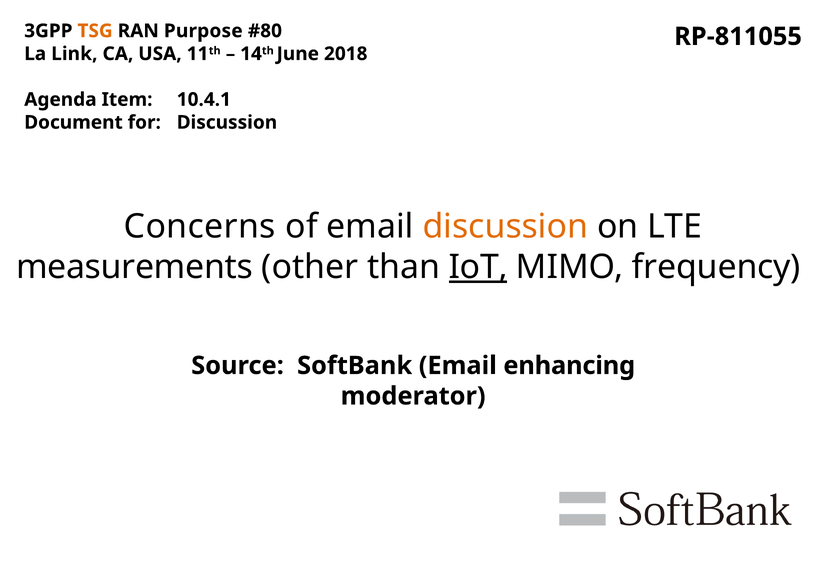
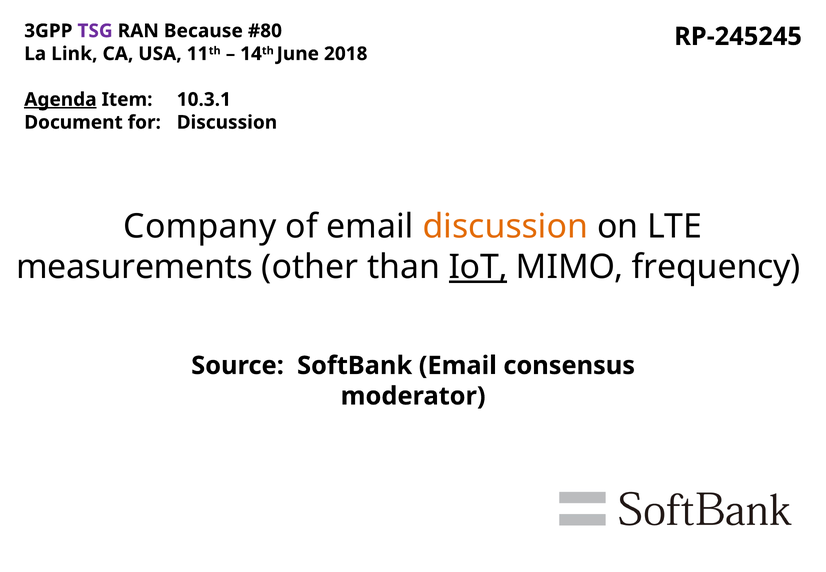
TSG colour: orange -> purple (95, 31)
Purpose: Purpose -> Because (203, 31)
RP-811055: RP-811055 -> RP-245245 (738, 36)
Agenda underline: none -> present (60, 100)
10.4.1: 10.4.1 -> 10.3.1 (204, 100)
Concerns: Concerns -> Company (200, 226)
enhancing: enhancing -> consensus (569, 366)
